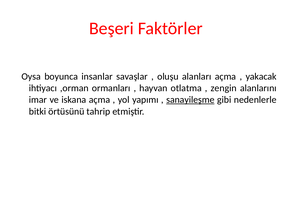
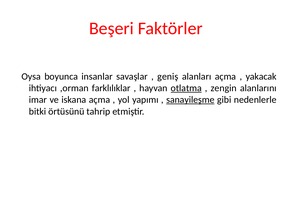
oluşu: oluşu -> geniş (168, 76)
ormanları: ormanları -> farklılıklar (111, 88)
otlatma underline: none -> present (186, 88)
